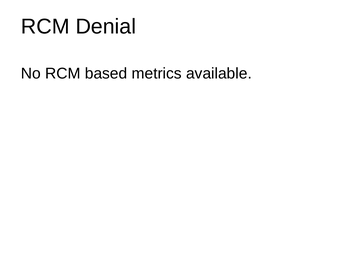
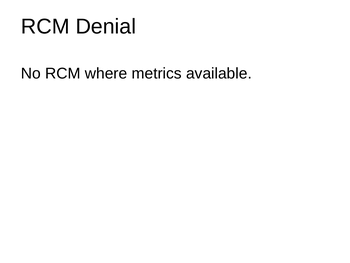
based: based -> where (106, 73)
